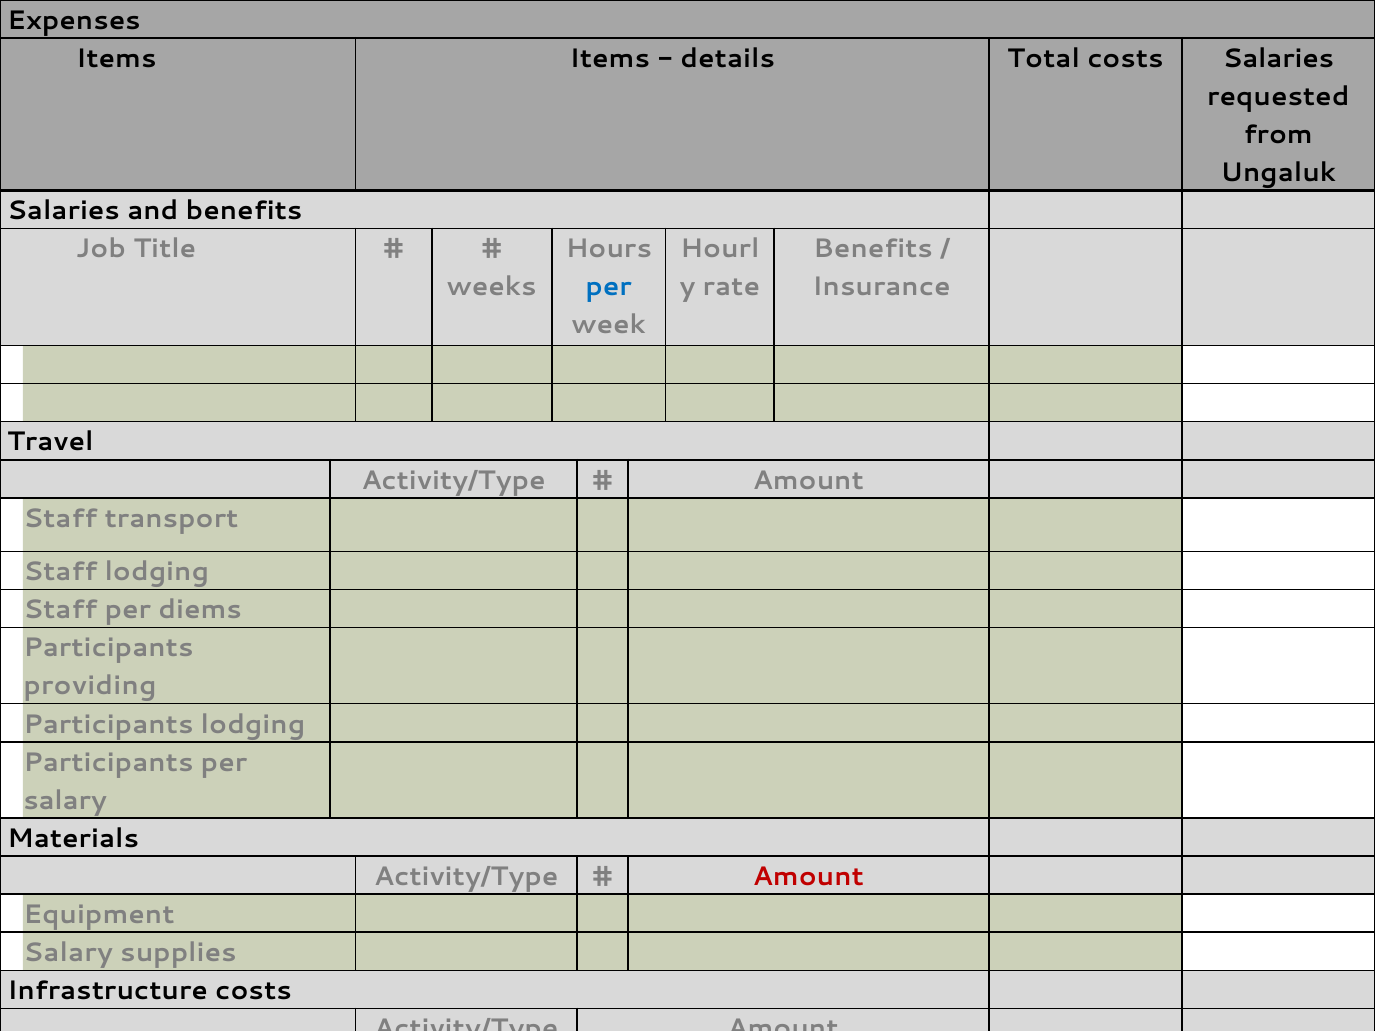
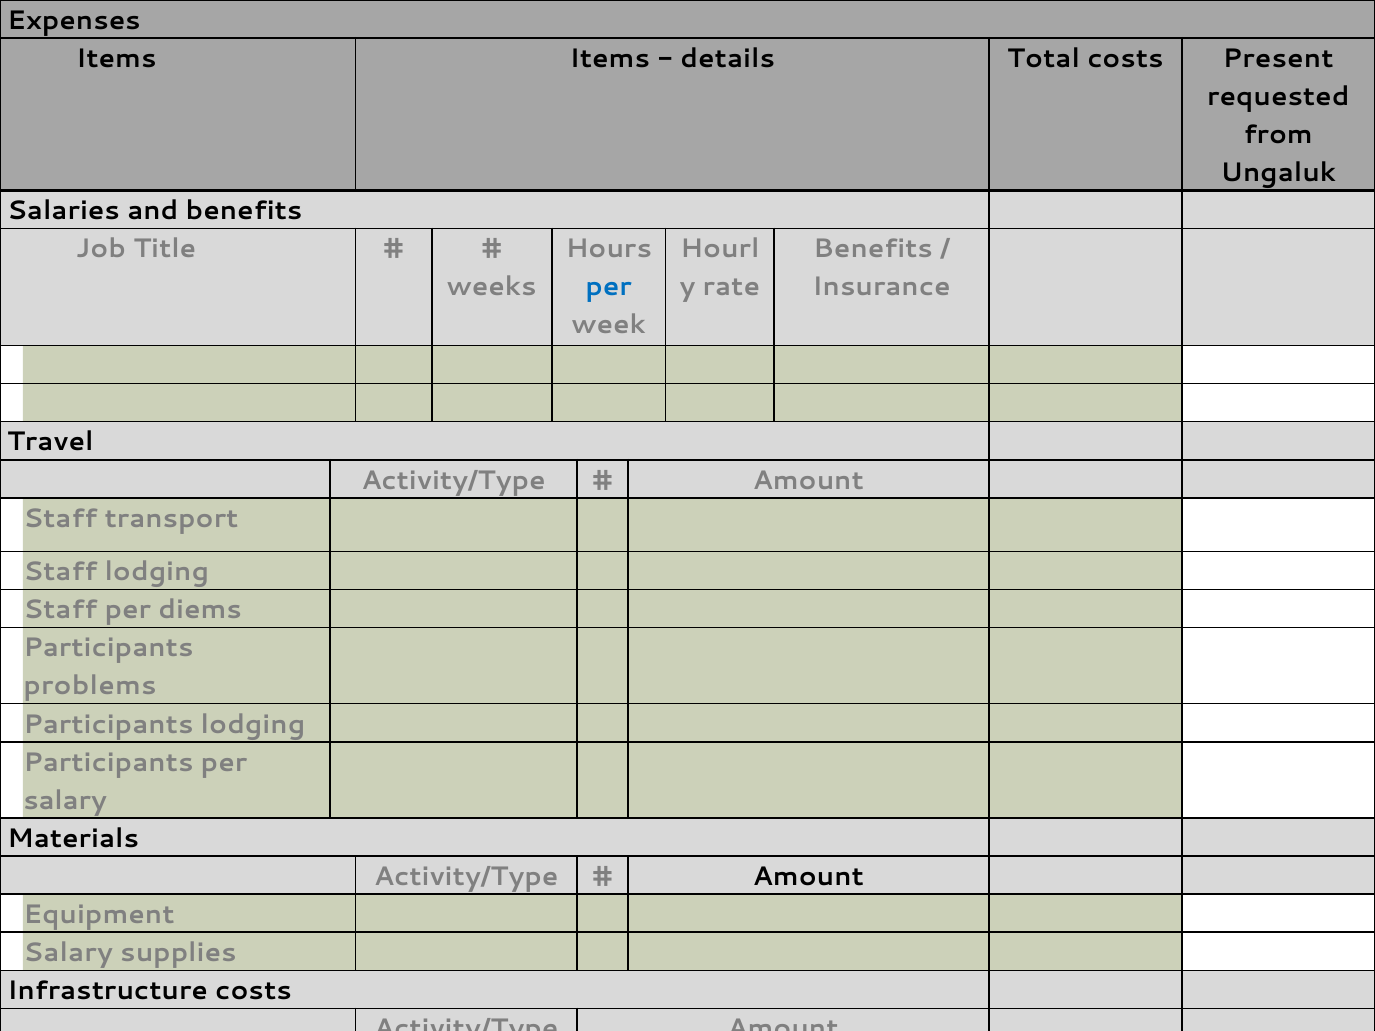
costs Salaries: Salaries -> Present (1278, 59)
providing: providing -> problems (90, 686)
Amount colour: red -> black (808, 877)
